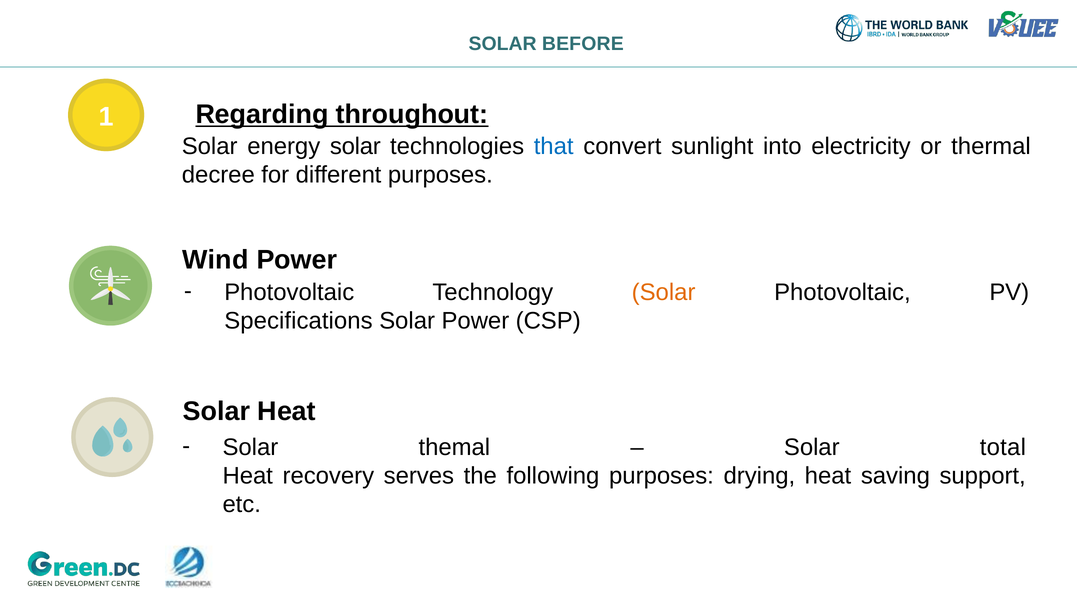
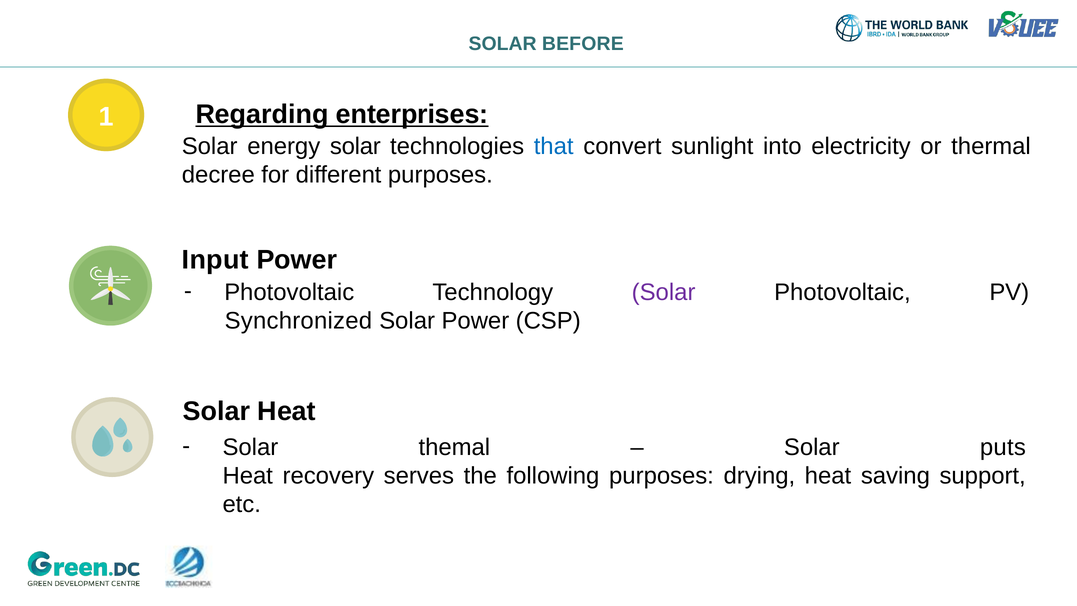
throughout: throughout -> enterprises (412, 114)
Wind: Wind -> Input (215, 260)
Solar colour: orange -> purple (664, 292)
Specifications: Specifications -> Synchronized (298, 321)
total: total -> puts (1003, 447)
